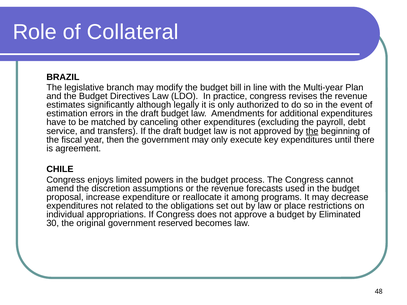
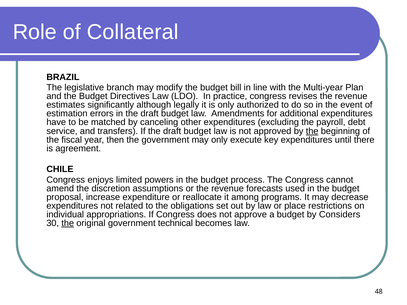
Eliminated: Eliminated -> Considers (340, 215)
the underline: none -> present (68, 223)
reserved: reserved -> technical (175, 223)
